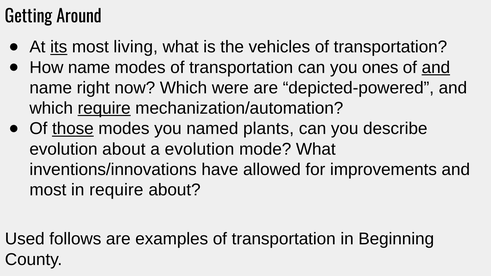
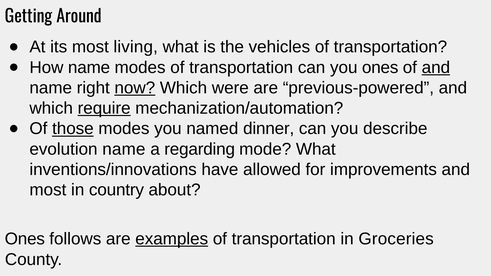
its underline: present -> none (59, 47)
now underline: none -> present (135, 88)
depicted-powered: depicted-powered -> previous-powered (358, 88)
plants: plants -> dinner (269, 129)
evolution about: about -> name (124, 149)
a evolution: evolution -> regarding (200, 149)
in require: require -> country (116, 190)
Used: Used -> Ones (25, 239)
examples underline: none -> present (172, 239)
Beginning: Beginning -> Groceries (396, 239)
